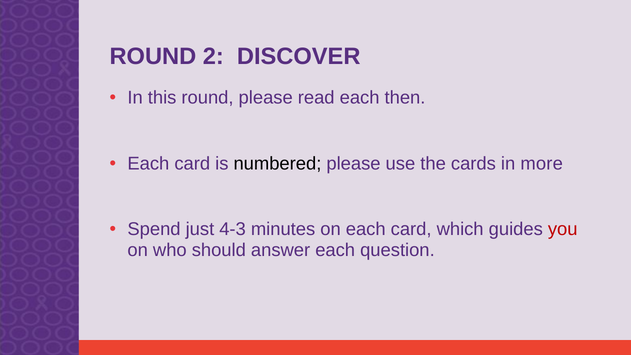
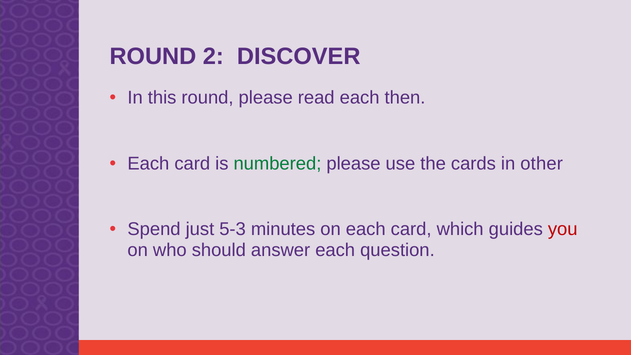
numbered colour: black -> green (277, 163)
more: more -> other (542, 163)
4-3: 4-3 -> 5-3 (233, 229)
